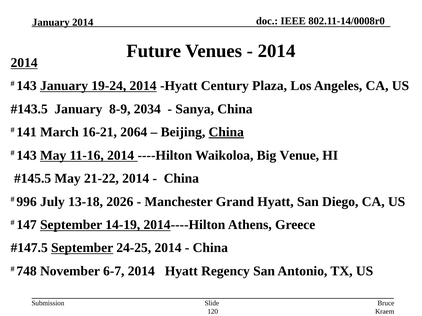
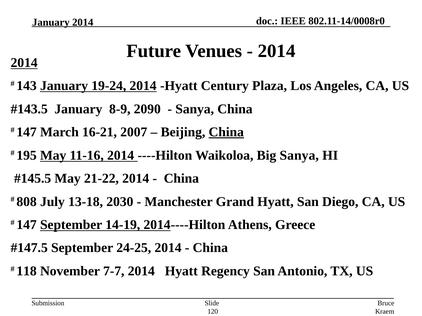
2034: 2034 -> 2090 (147, 109)
141: 141 -> 147 (27, 132)
2064: 2064 -> 2007 (134, 132)
143: 143 -> 195 (27, 155)
Big Venue: Venue -> Sanya (299, 155)
996: 996 -> 808 (27, 202)
2026: 2026 -> 2030 (120, 202)
September underline: present -> none (82, 248)
748: 748 -> 118 (27, 271)
6-7: 6-7 -> 7-7 (114, 271)
